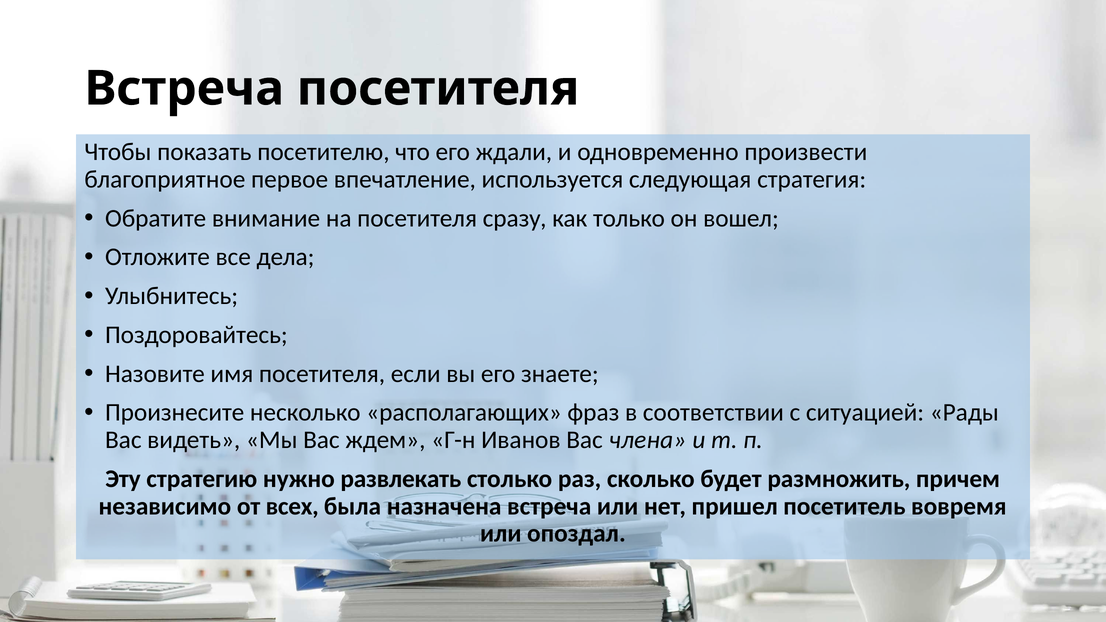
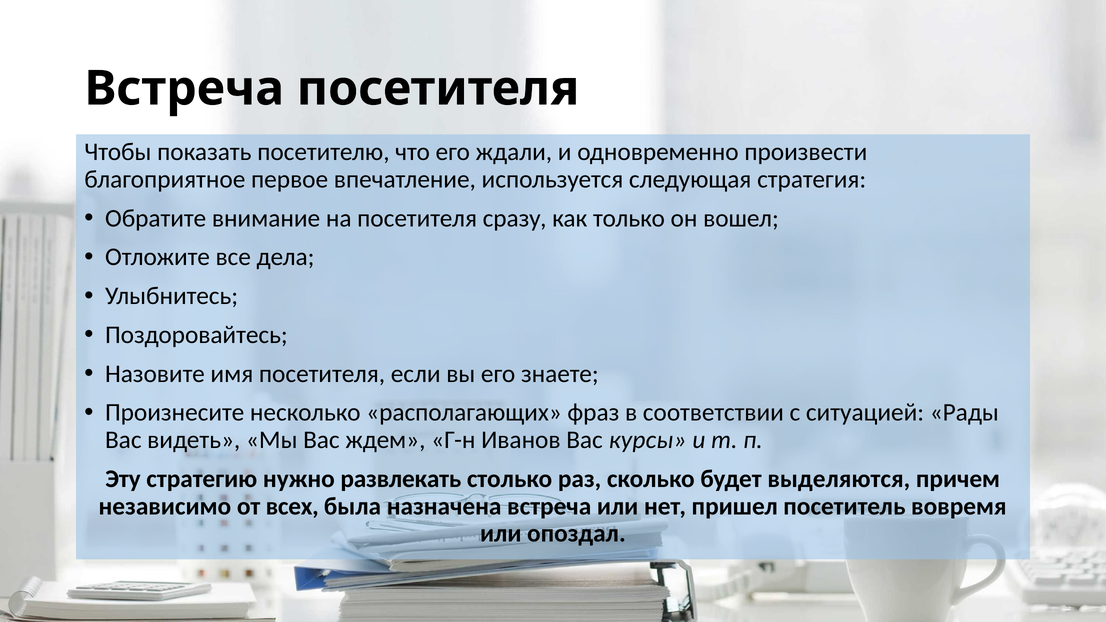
члена: члена -> курсы (648, 440)
размножить: размножить -> выделяются (839, 479)
